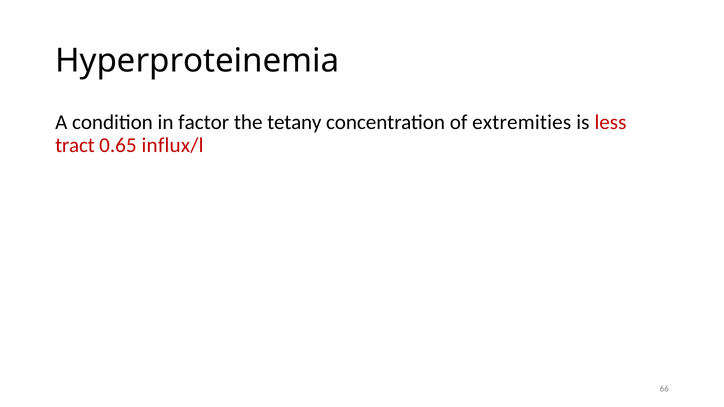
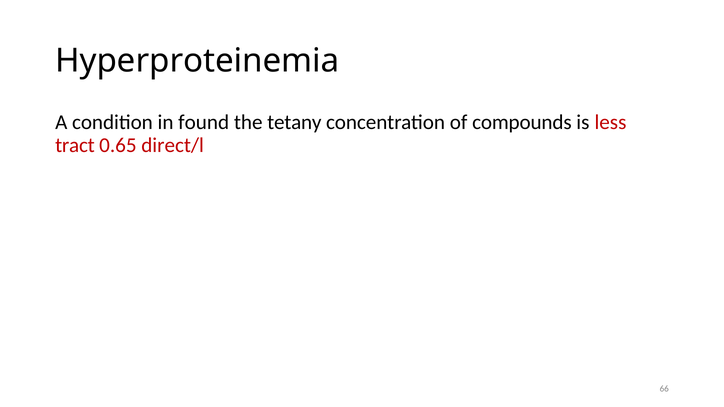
factor: factor -> found (204, 122)
extremities: extremities -> compounds (522, 122)
influx/l: influx/l -> direct/l (173, 145)
